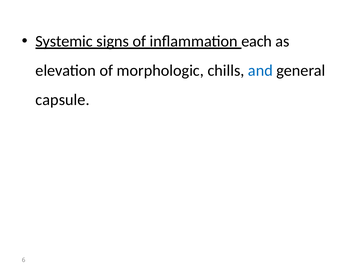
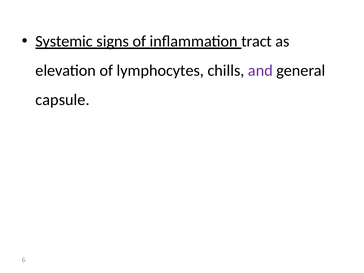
each: each -> tract (257, 41)
morphologic: morphologic -> lymphocytes (160, 71)
and colour: blue -> purple (260, 71)
